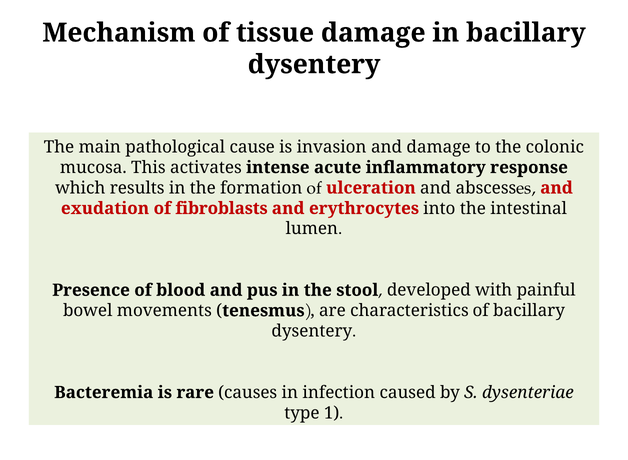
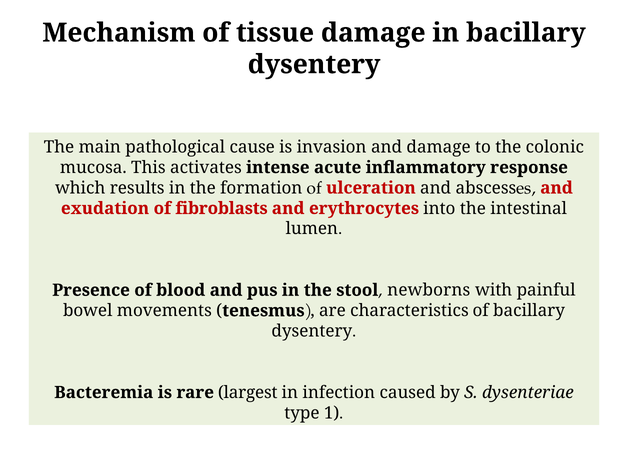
developed: developed -> newborns (429, 290)
causes: causes -> largest (248, 393)
